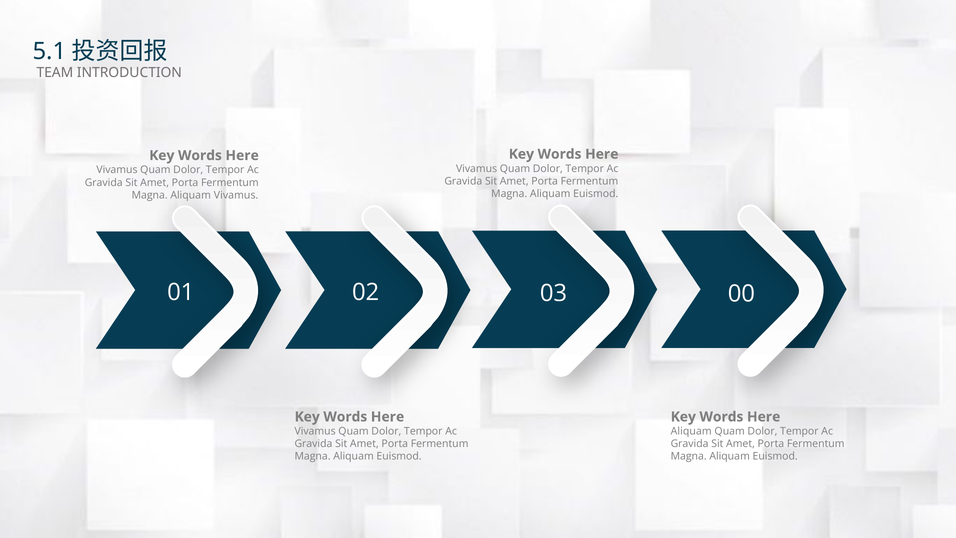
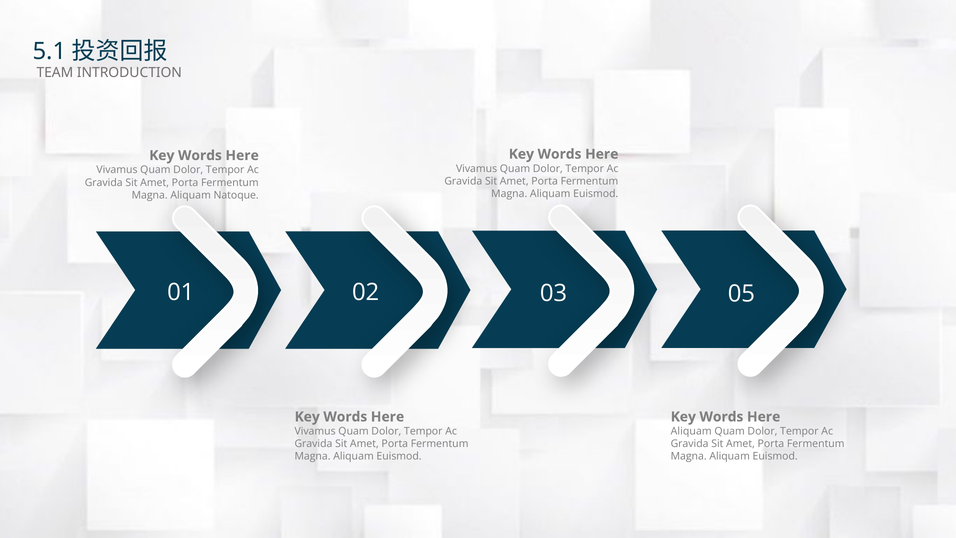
Aliquam Vivamus: Vivamus -> Natoque (236, 195)
00: 00 -> 05 (741, 294)
